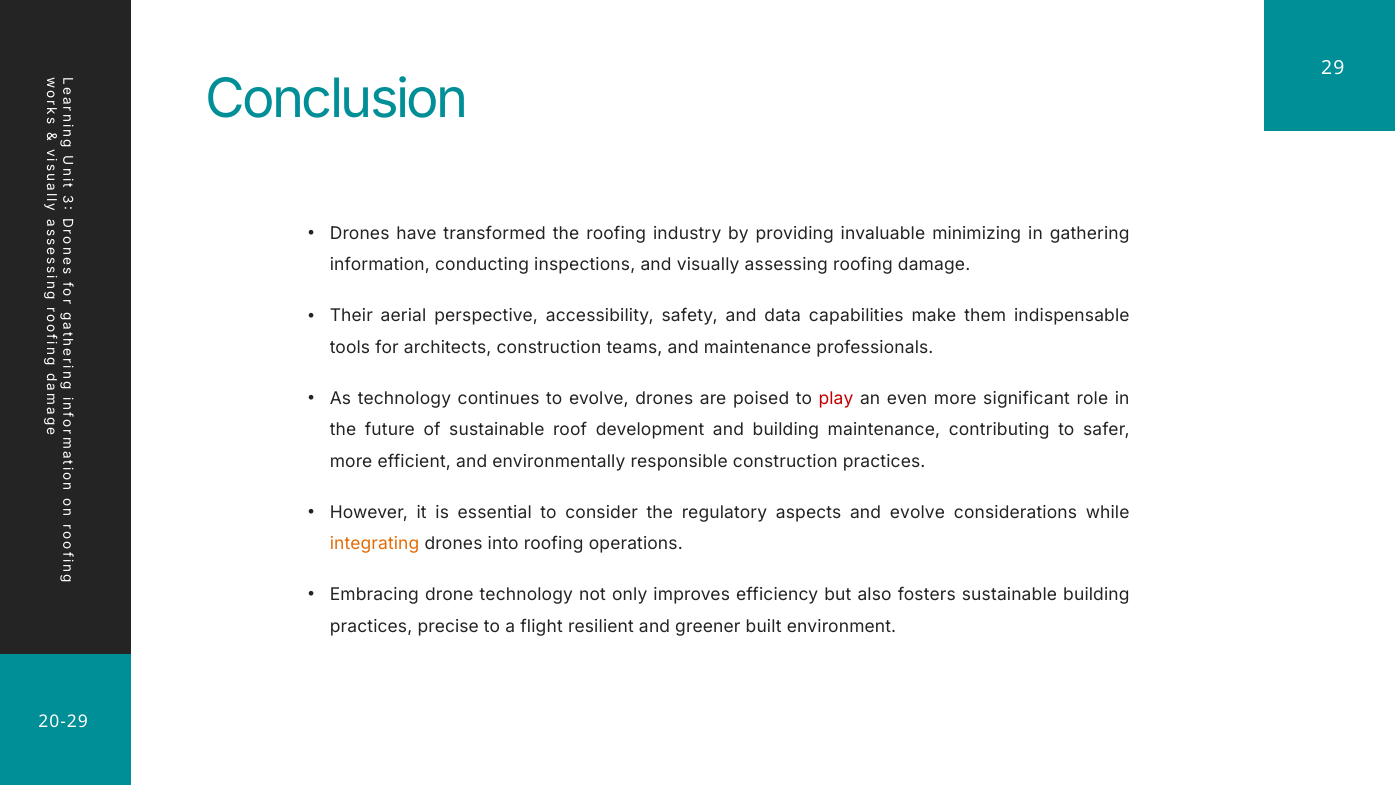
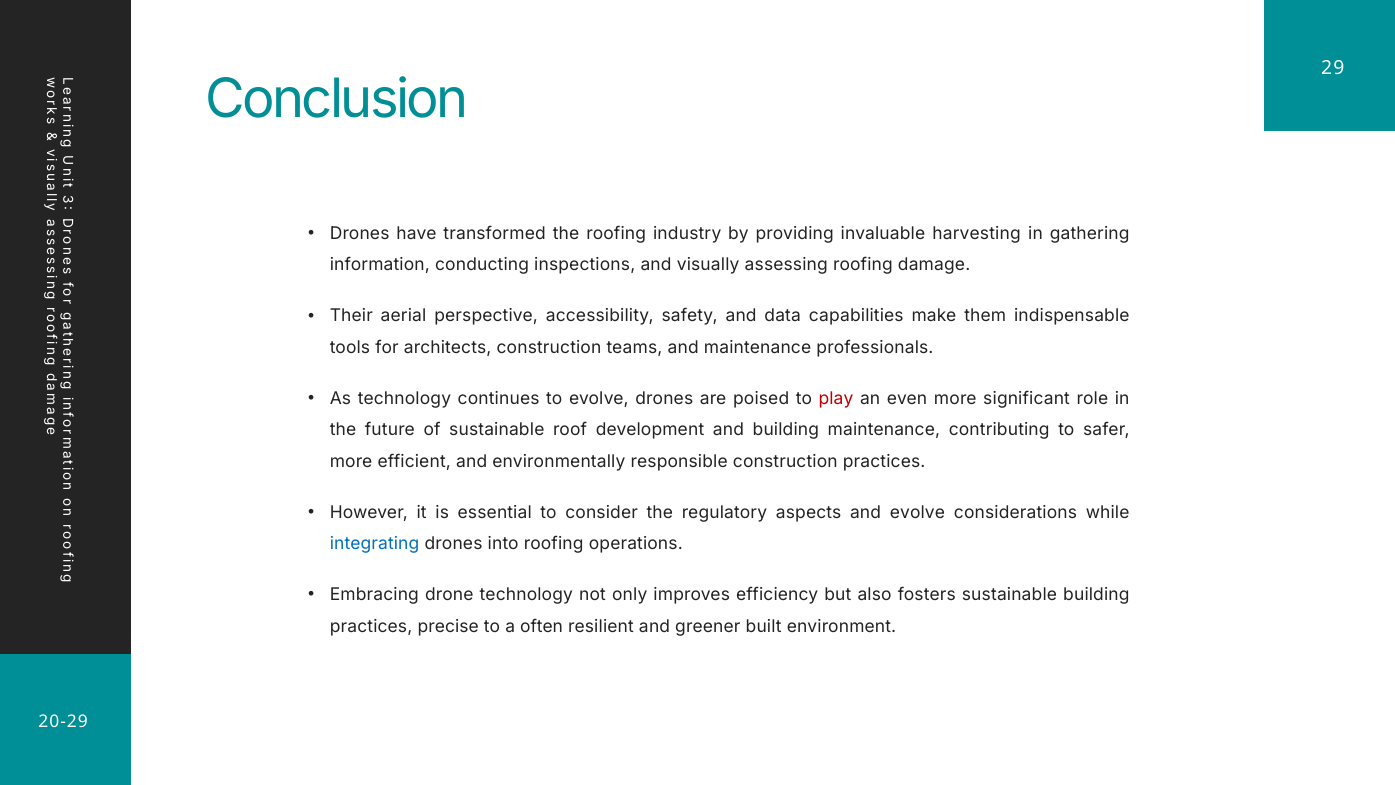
minimizing: minimizing -> harvesting (977, 234)
integrating colour: orange -> blue (375, 544)
flight: flight -> often (542, 626)
